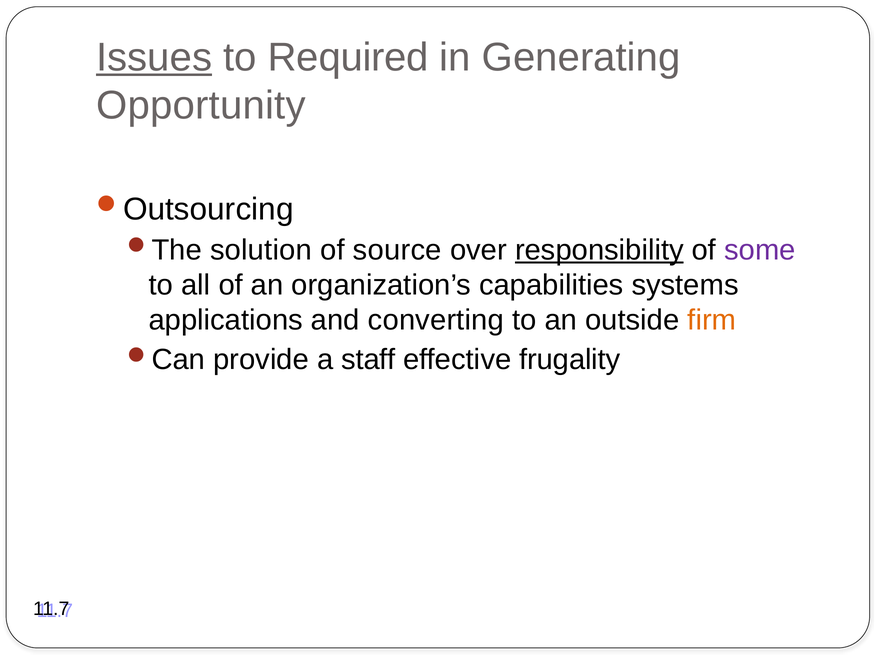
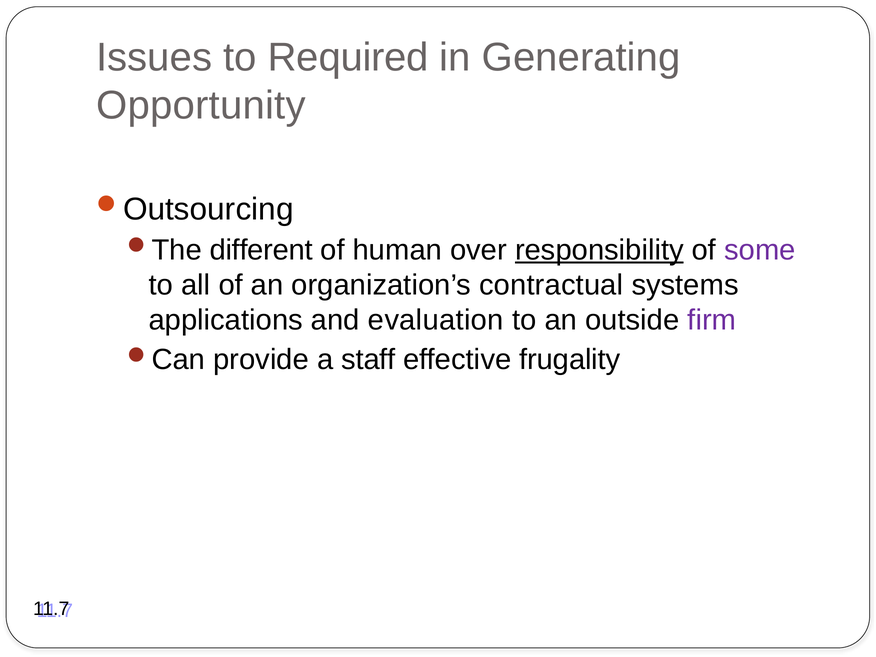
Issues underline: present -> none (154, 58)
solution: solution -> different (261, 250)
source: source -> human (397, 250)
capabilities: capabilities -> contractual (551, 285)
converting: converting -> evaluation (436, 320)
firm colour: orange -> purple (712, 320)
